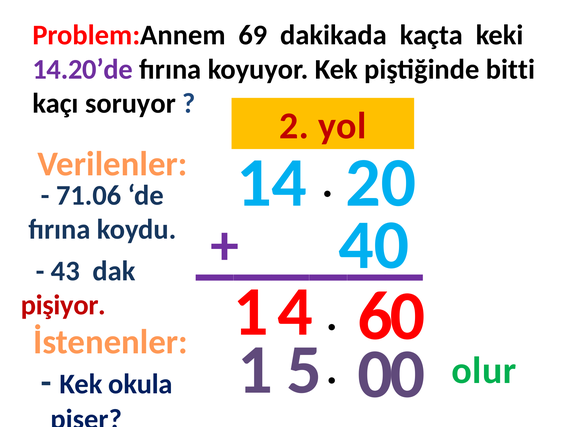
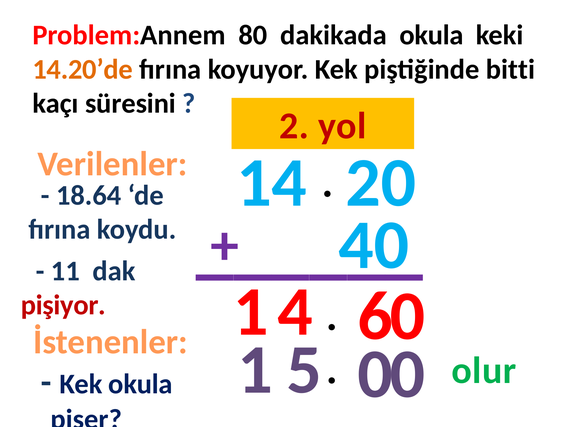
69: 69 -> 80 (253, 35)
dakikada kaçta: kaçta -> okula (431, 35)
14.20’de colour: purple -> orange (83, 69)
soruyor: soruyor -> süresini (131, 104)
71.06: 71.06 -> 18.64 (89, 196)
43: 43 -> 11 (65, 271)
